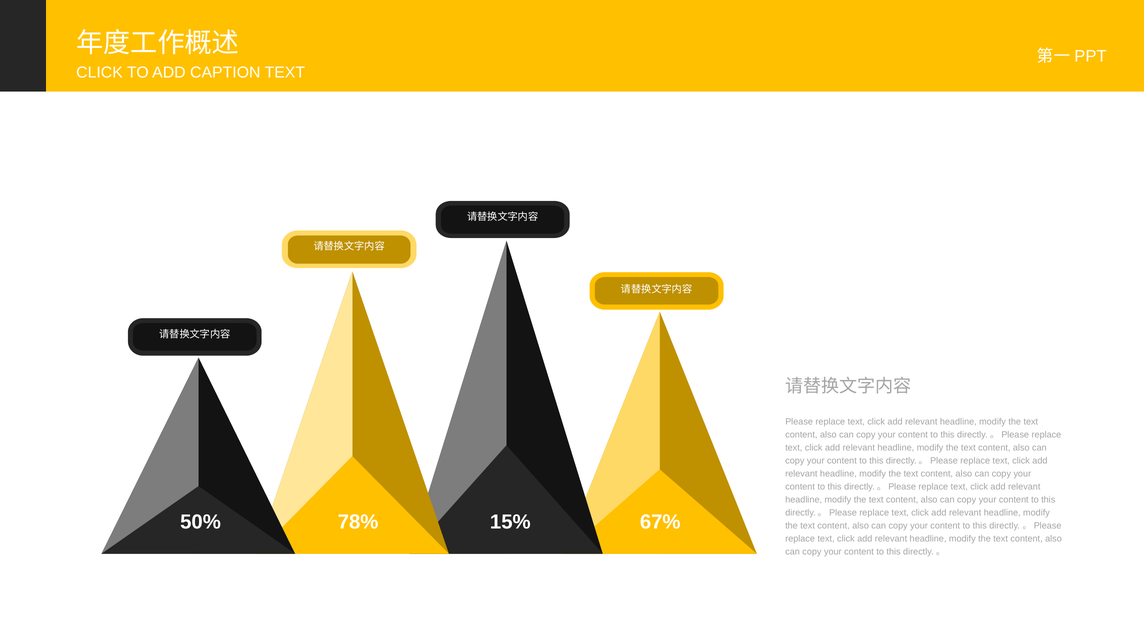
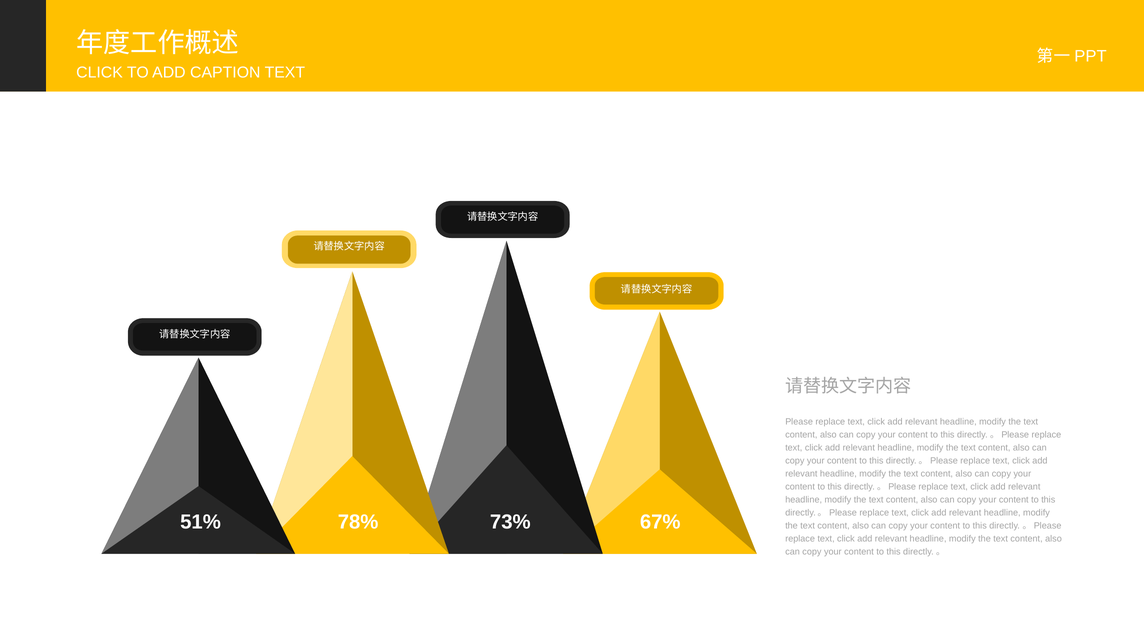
50%: 50% -> 51% (201, 521)
15%: 15% -> 73% (510, 521)
